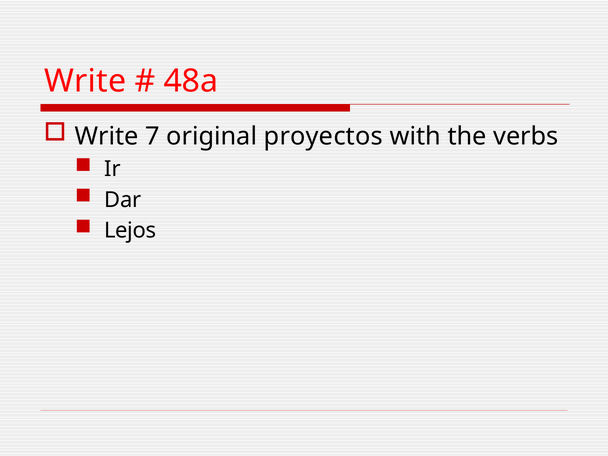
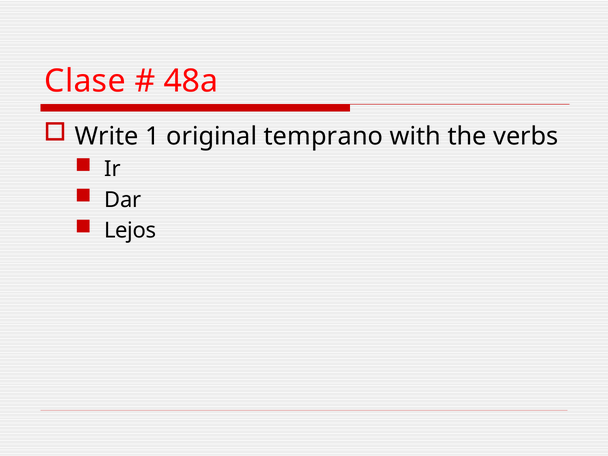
Write: Write -> Clase (85, 81)
7: 7 -> 1 (153, 137)
proyectos: proyectos -> temprano (323, 137)
